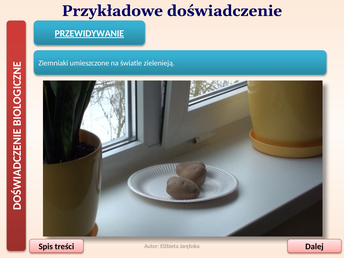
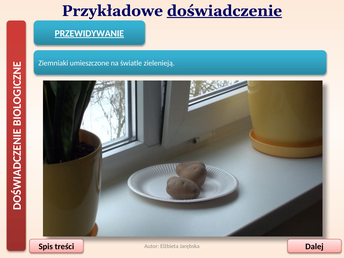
doświadczenie underline: none -> present (224, 11)
